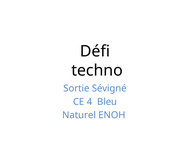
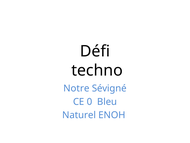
Sortie: Sortie -> Notre (76, 88)
4: 4 -> 0 (89, 101)
